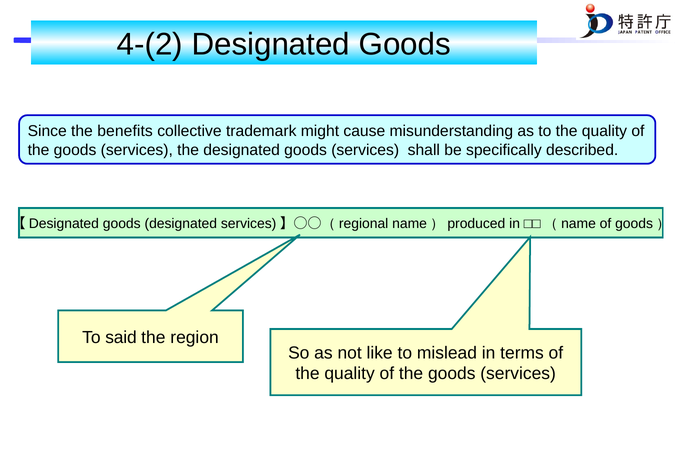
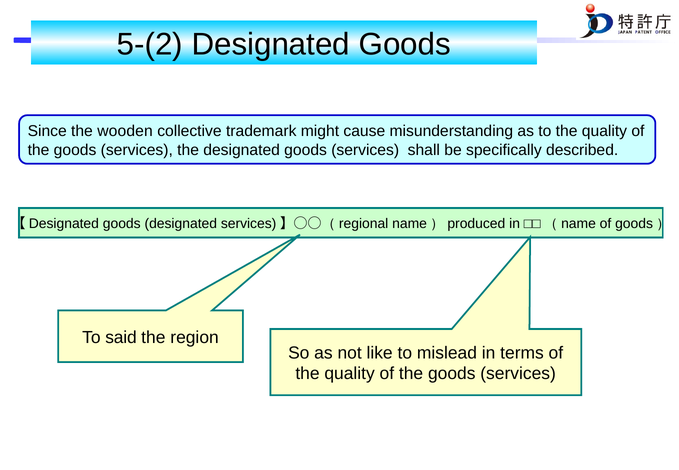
4-(2: 4-(2 -> 5-(2 (150, 44)
benefits: benefits -> wooden (125, 131)
